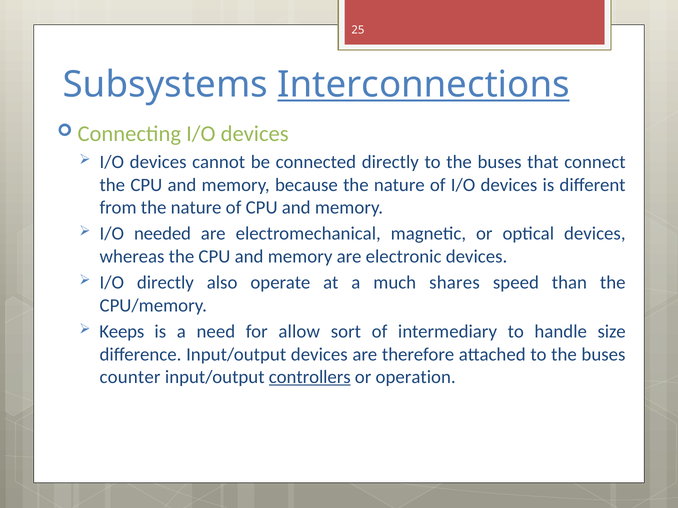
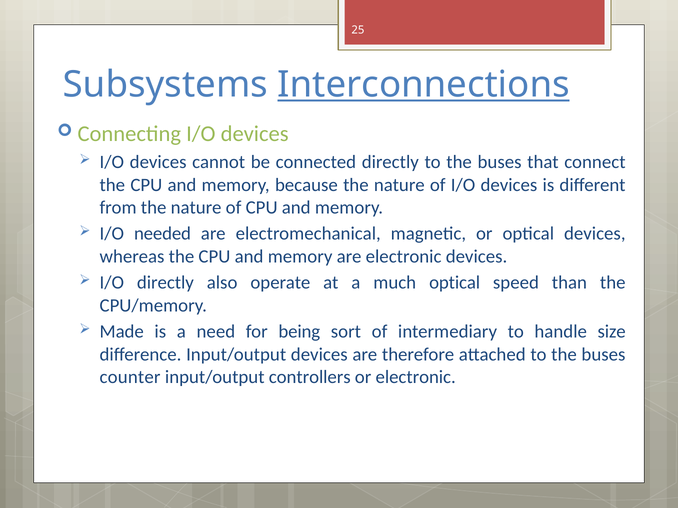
much shares: shares -> optical (455, 283)
Keeps: Keeps -> Made (122, 332)
allow: allow -> being (299, 332)
controllers underline: present -> none (310, 377)
or operation: operation -> electronic (416, 377)
